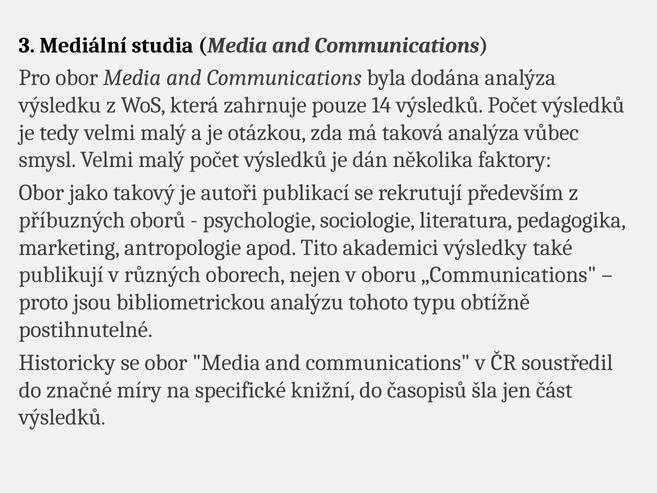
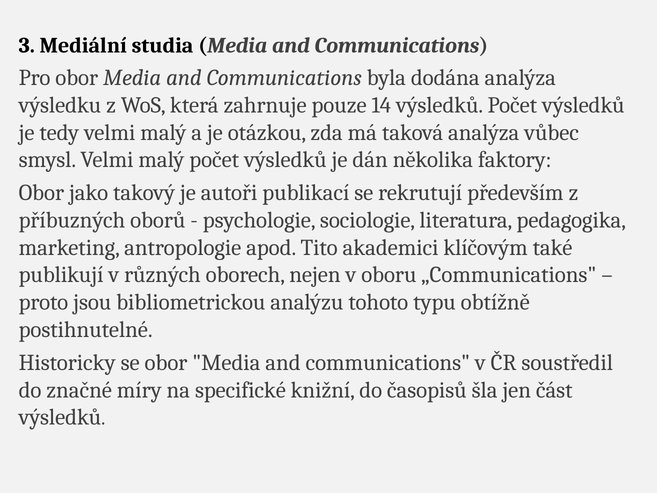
výsledky: výsledky -> klíčovým (486, 247)
